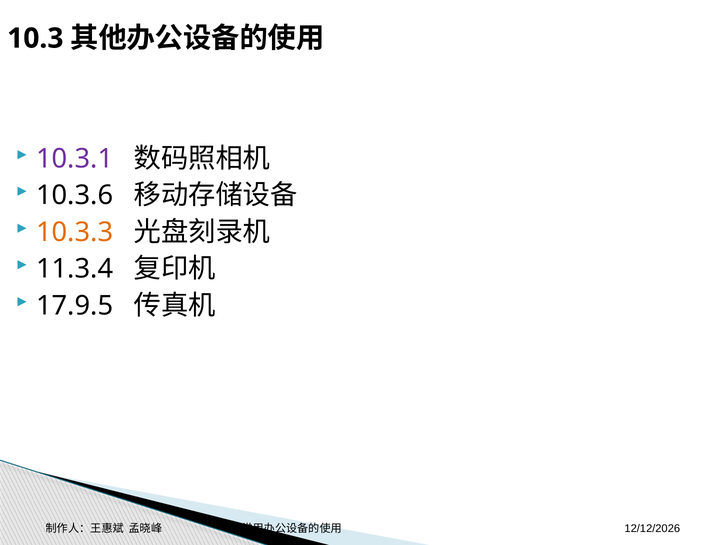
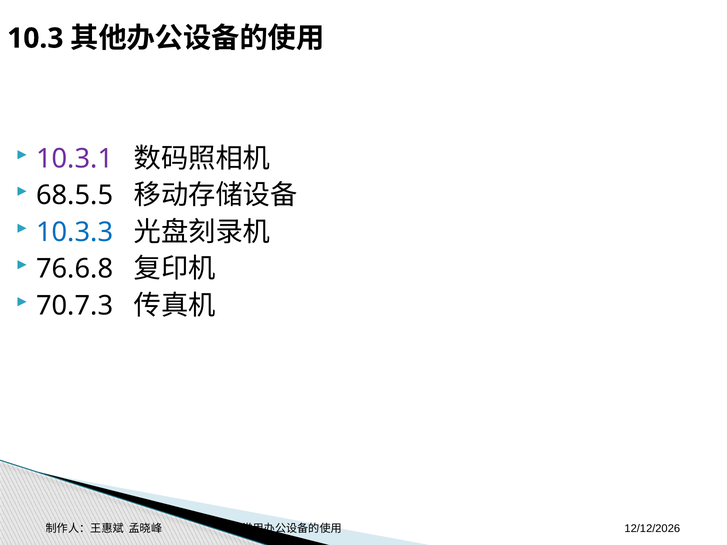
10.3.6: 10.3.6 -> 68.5.5 (75, 195)
10.3.3 colour: orange -> blue (75, 232)
11.3.4: 11.3.4 -> 76.6.8 (75, 269)
17.9.5: 17.9.5 -> 70.7.3 (75, 306)
